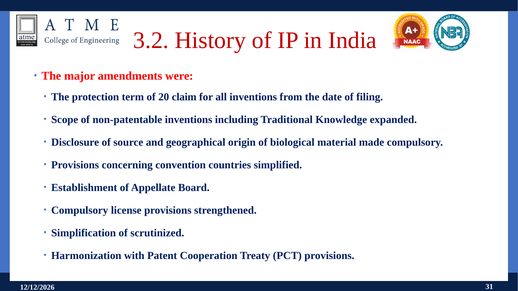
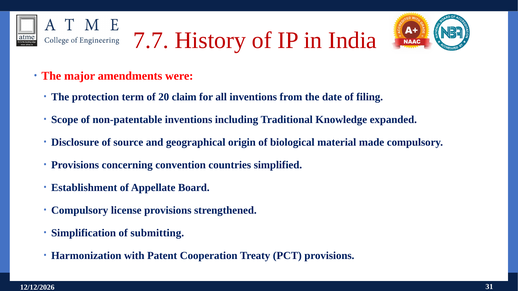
3.2: 3.2 -> 7.7 (151, 40)
scrutinized: scrutinized -> submitting (157, 233)
